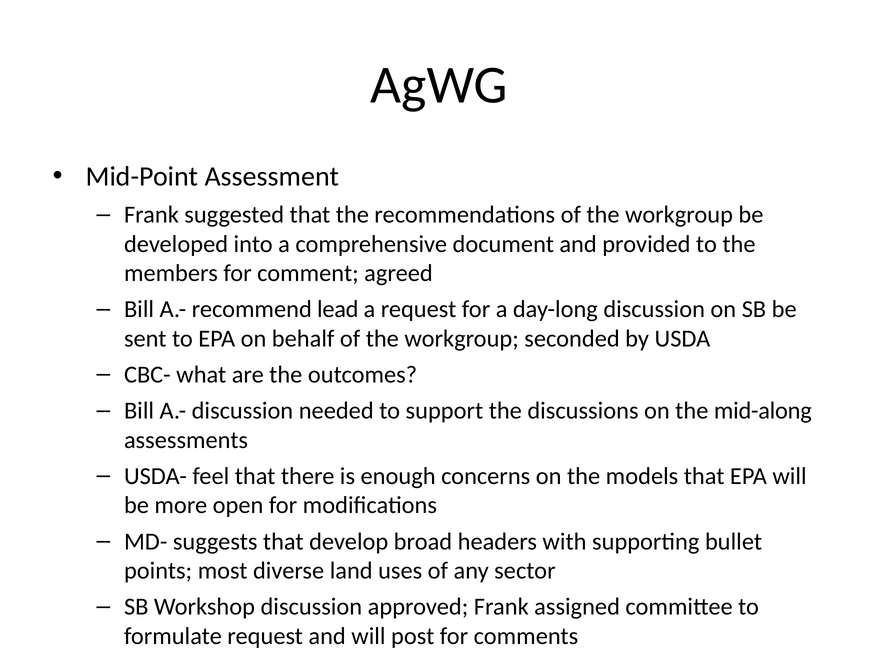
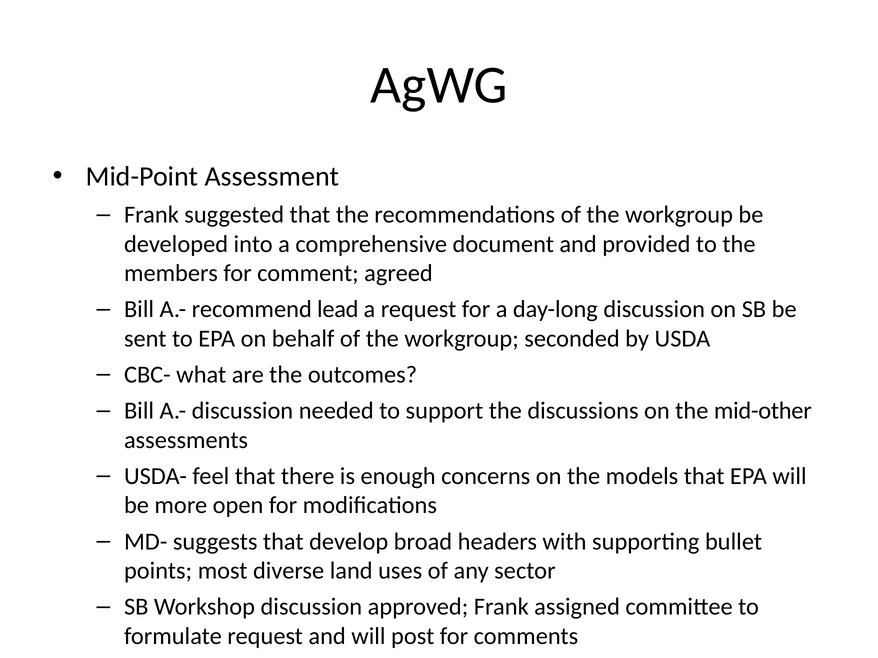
mid-along: mid-along -> mid-other (763, 411)
